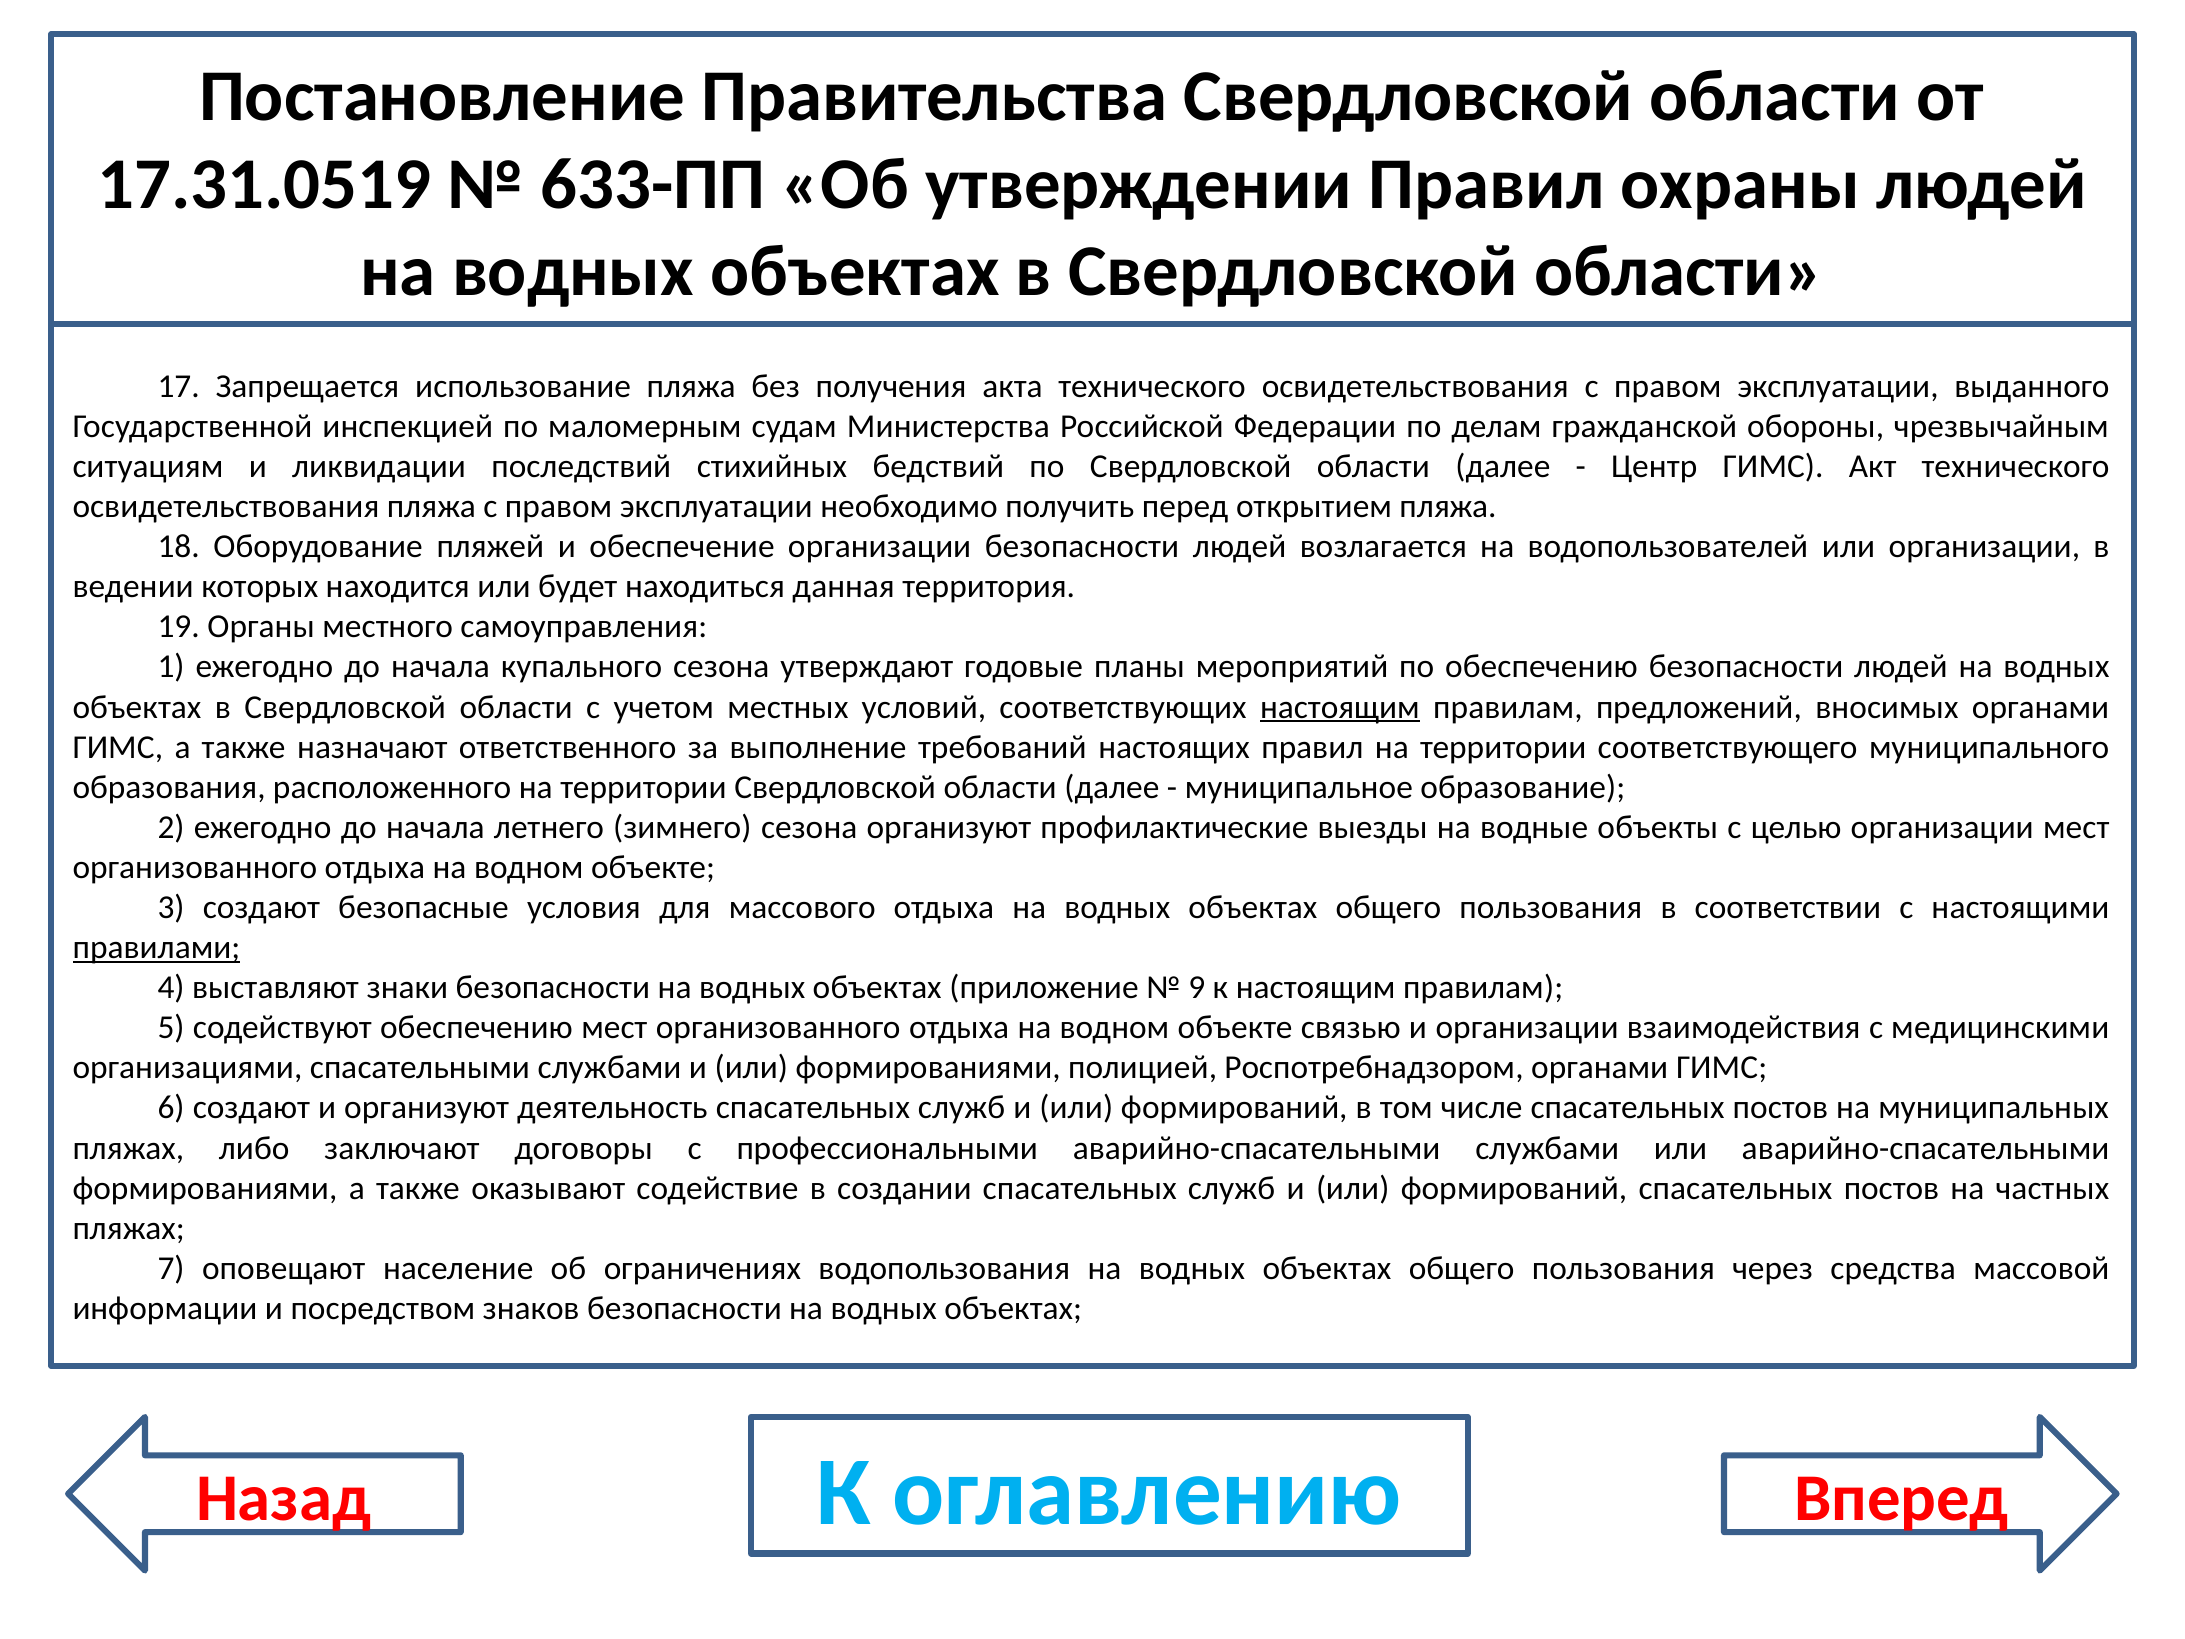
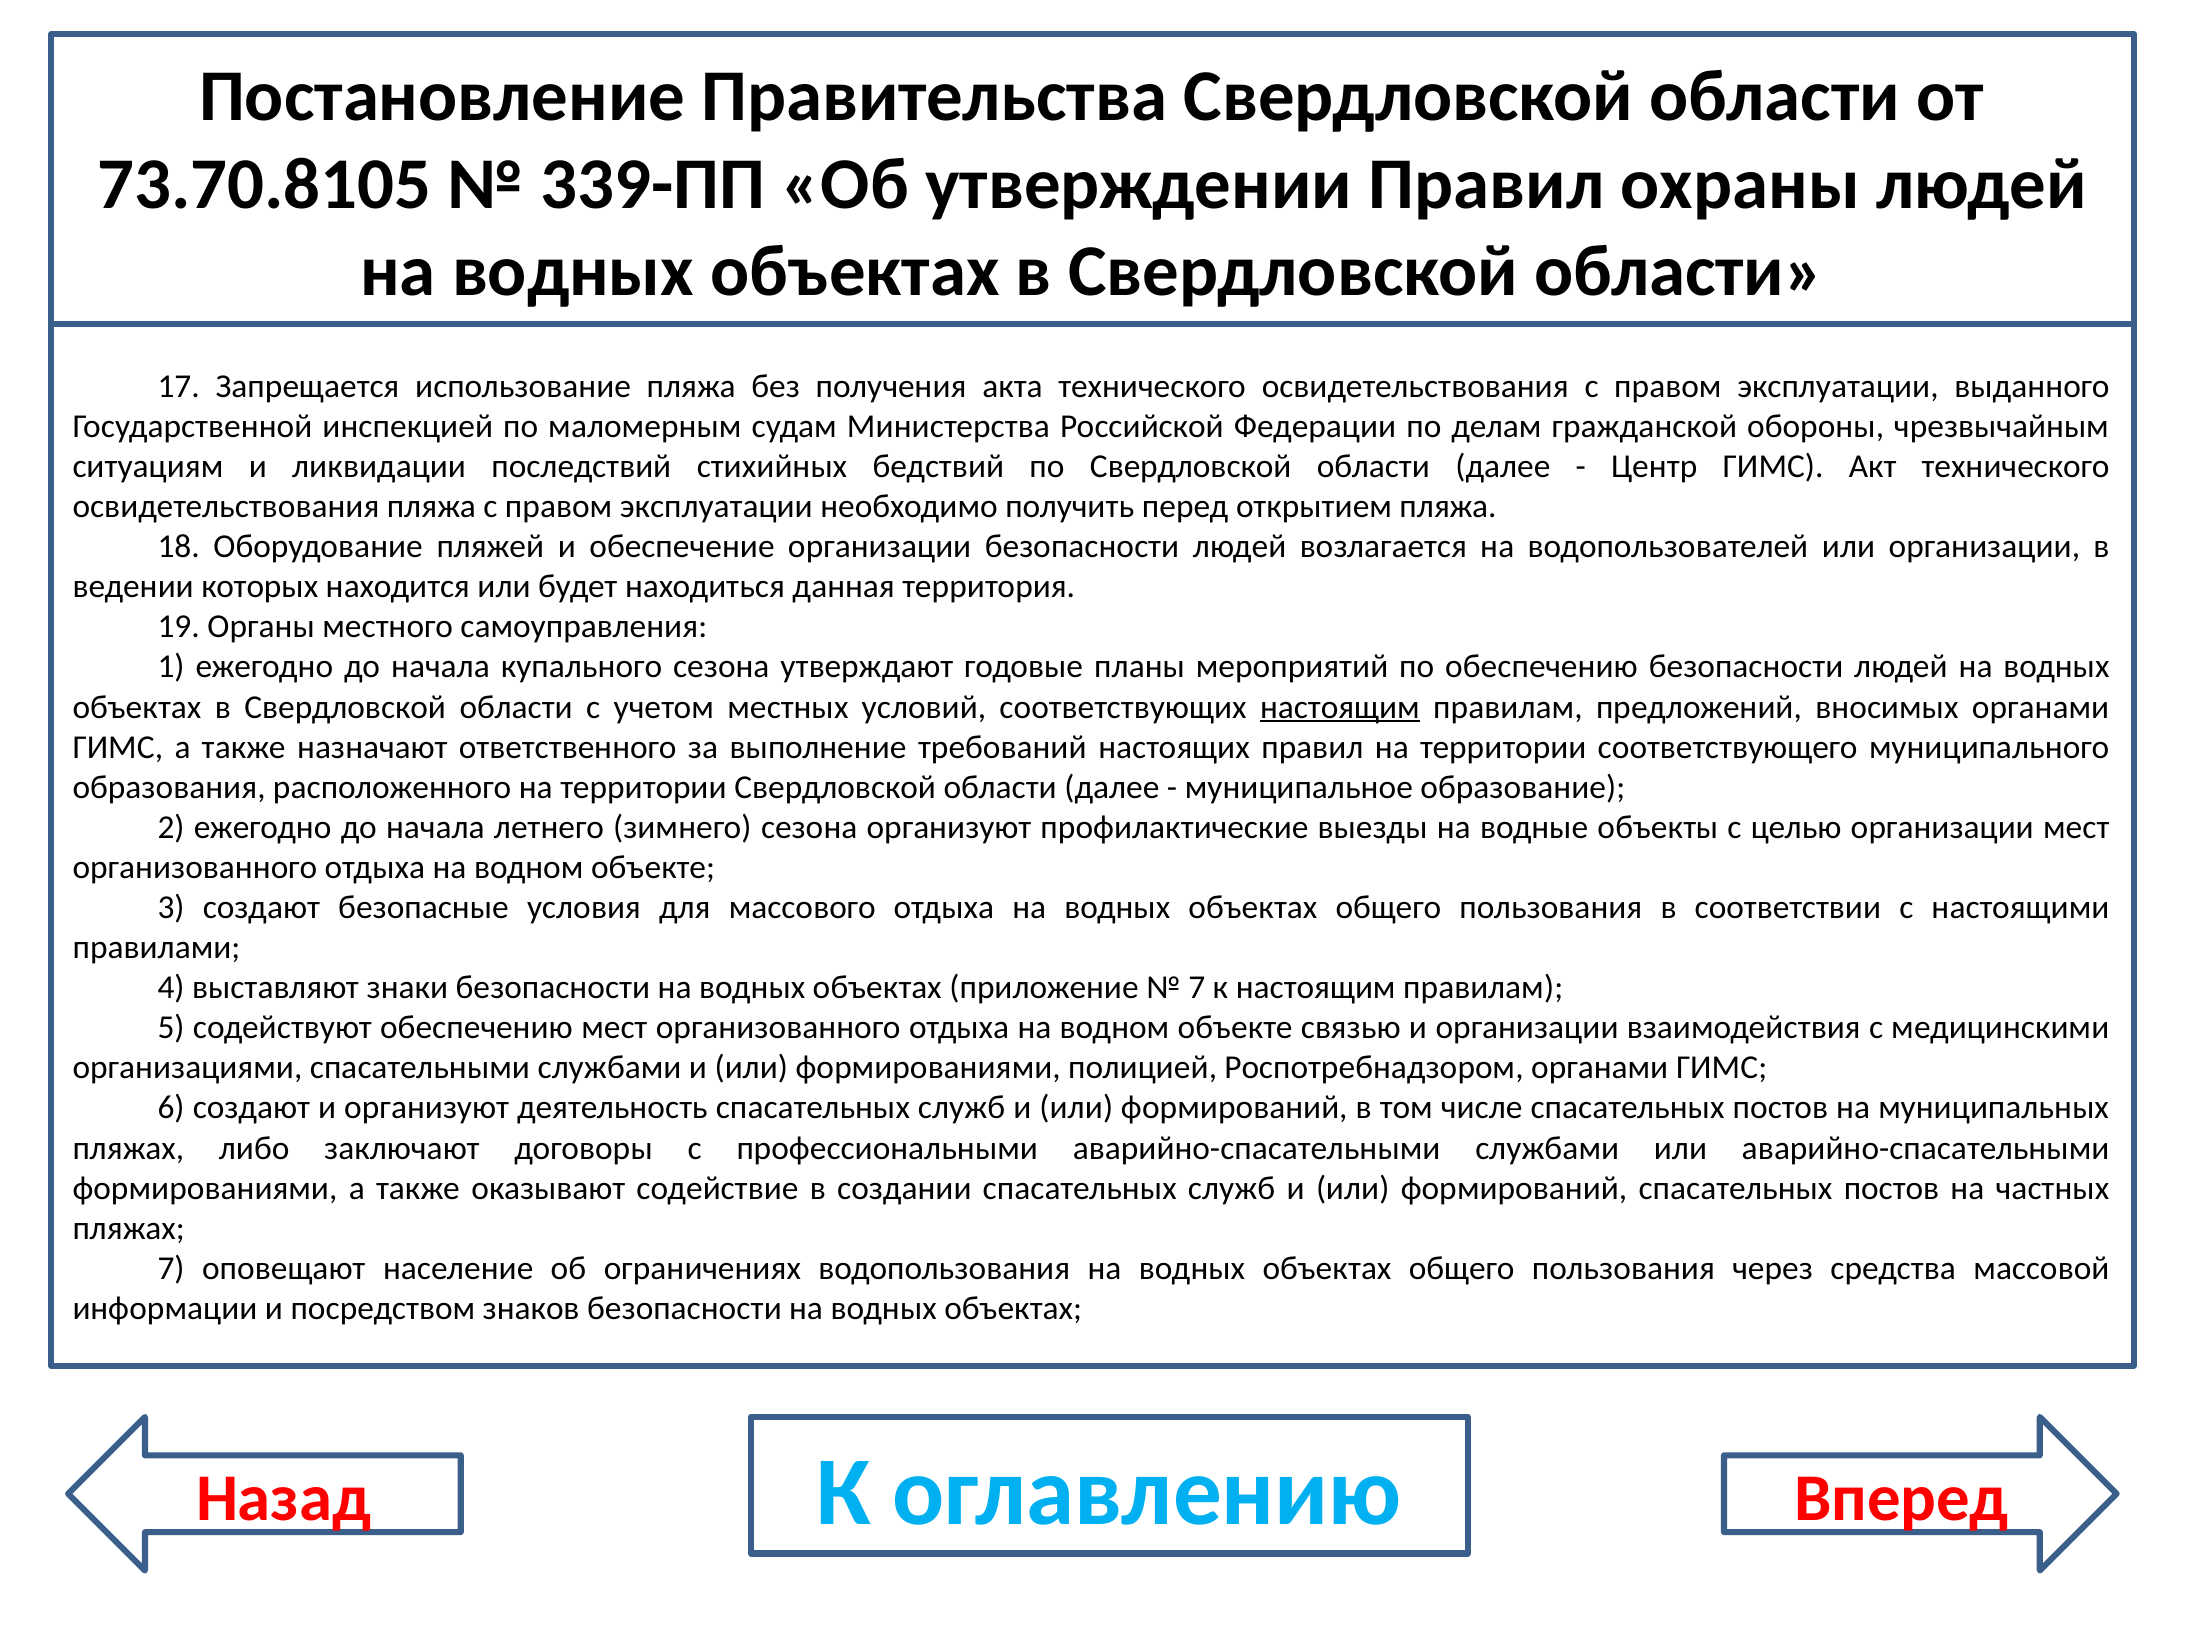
17.31.0519: 17.31.0519 -> 73.70.8105 (264, 184)
633-ПП: 633-ПП -> 339-ПП (653, 184)
правилами underline: present -> none (156, 947)
9: 9 -> 7 (1197, 988)
